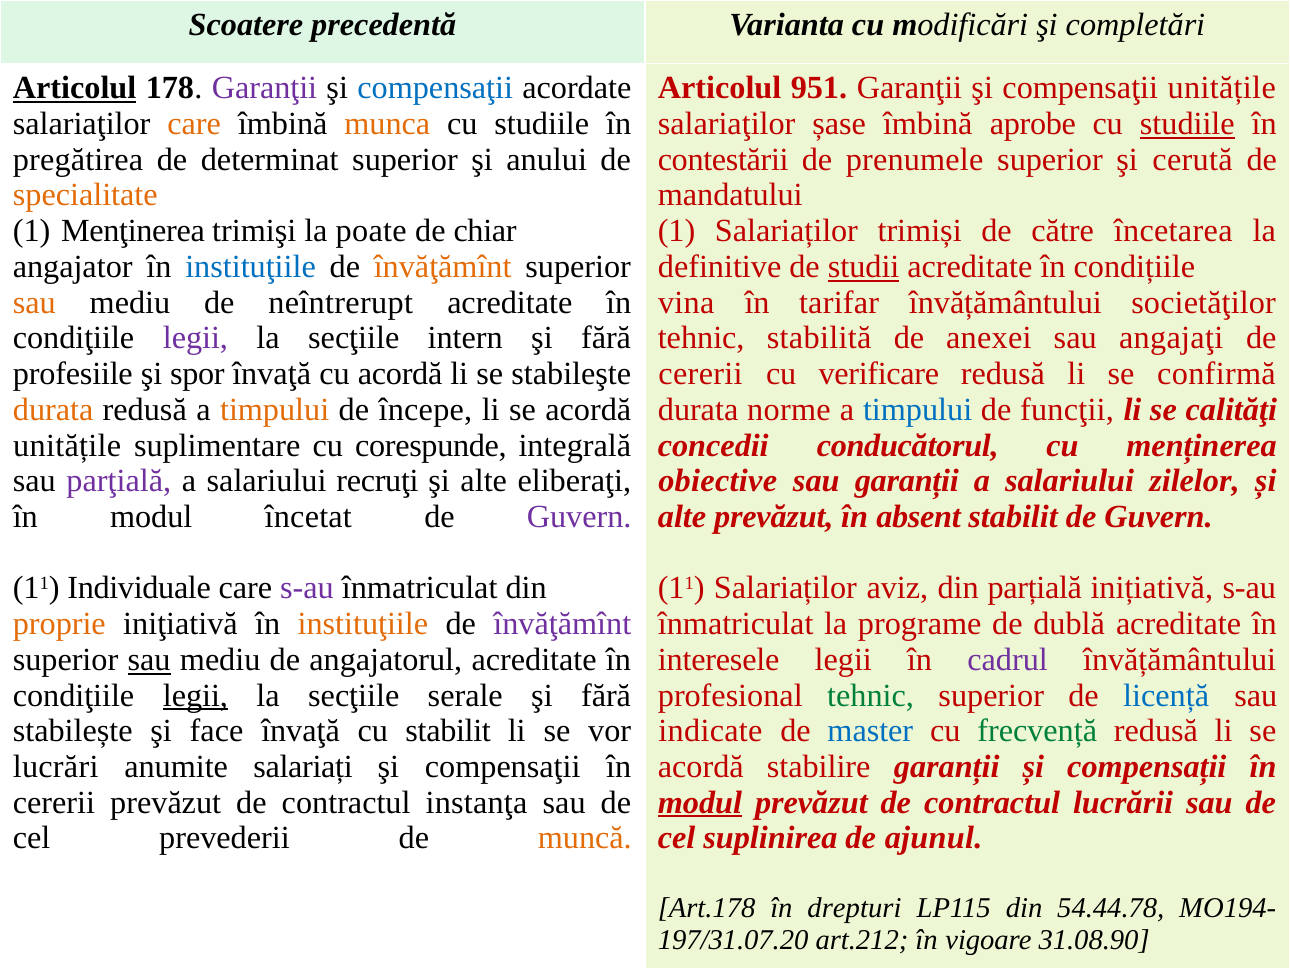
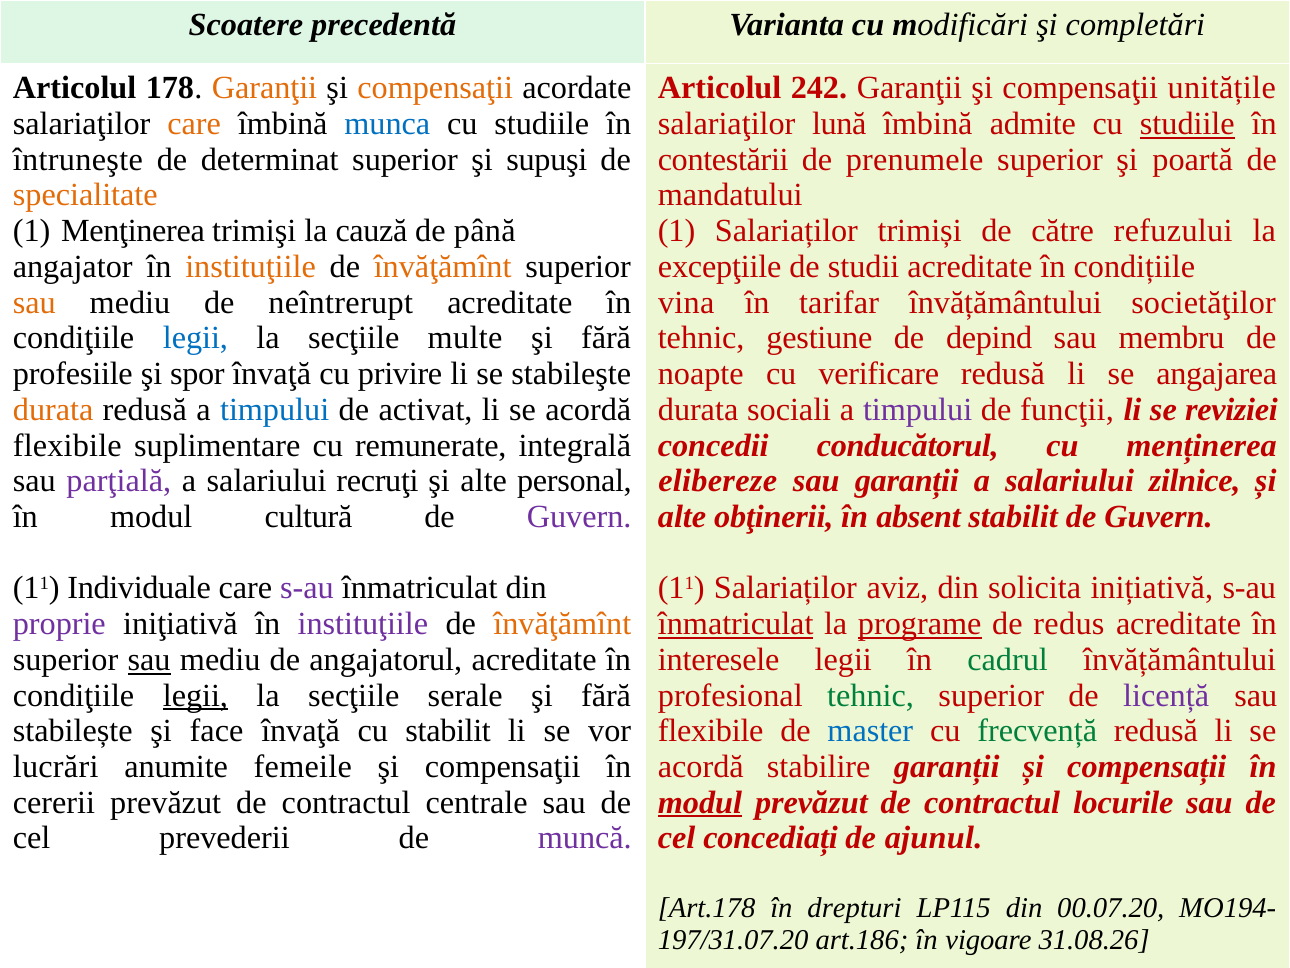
Articolul underline: present -> none (75, 88)
Garanţii colour: purple -> orange (264, 88)
compensaţii colour: blue -> orange (435, 88)
951: 951 -> 242 (819, 88)
munca colour: orange -> blue (387, 124)
șase: șase -> lună (839, 124)
aprobe: aprobe -> admite (1033, 124)
pregătirea: pregătirea -> întruneşte (78, 159)
anului: anului -> supuşi (547, 159)
cerută: cerută -> poartă (1193, 159)
poate: poate -> cauză (371, 231)
chiar: chiar -> până (485, 231)
încetarea: încetarea -> refuzului (1173, 231)
instituţiile colour: blue -> orange (251, 267)
definitive: definitive -> excepţiile (720, 267)
studii underline: present -> none (864, 267)
legii colour: purple -> blue (195, 338)
intern: intern -> multe (465, 338)
stabilită: stabilită -> gestiune (819, 338)
anexei: anexei -> depind (989, 338)
angajaţi: angajaţi -> membru (1172, 338)
cu acordă: acordă -> privire (400, 374)
cererii: cererii -> noapte (701, 374)
confirmă: confirmă -> angajarea (1217, 374)
timpului colour: orange -> blue (275, 409)
începe: începe -> activat (426, 409)
norme: norme -> sociali (789, 409)
timpului colour: blue -> purple (918, 409)
calităţi: calităţi -> reviziei (1231, 409)
unitățile: unitățile -> flexibile (67, 445)
corespunde: corespunde -> remunerate (431, 445)
eliberaţi: eliberaţi -> personal (574, 481)
obiective: obiective -> elibereze (718, 481)
zilelor: zilelor -> zilnice (1195, 481)
încetat: încetat -> cultură (309, 517)
alte prevăzut: prevăzut -> obţinerii (774, 517)
parțială: parțială -> solicita (1035, 588)
proprie colour: orange -> purple (59, 624)
instituţiile colour: orange -> purple (363, 624)
învăţămînt colour: purple -> orange (562, 624)
înmatriculat underline: none -> present (736, 624)
programe underline: none -> present (920, 624)
dublă: dublă -> redus (1069, 624)
cadrul colour: purple -> green (1008, 659)
licență colour: blue -> purple (1166, 695)
indicate: indicate -> flexibile (711, 731)
salariați: salariați -> femeile (303, 766)
instanţa: instanţa -> centrale (477, 802)
lucrării: lucrării -> locurile (1123, 802)
muncă colour: orange -> purple (585, 838)
suplinirea: suplinirea -> concediați (771, 838)
54.44.78: 54.44.78 -> 00.07.20 (1111, 907)
art.212: art.212 -> art.186 (862, 939)
31.08.90: 31.08.90 -> 31.08.26 (1094, 939)
